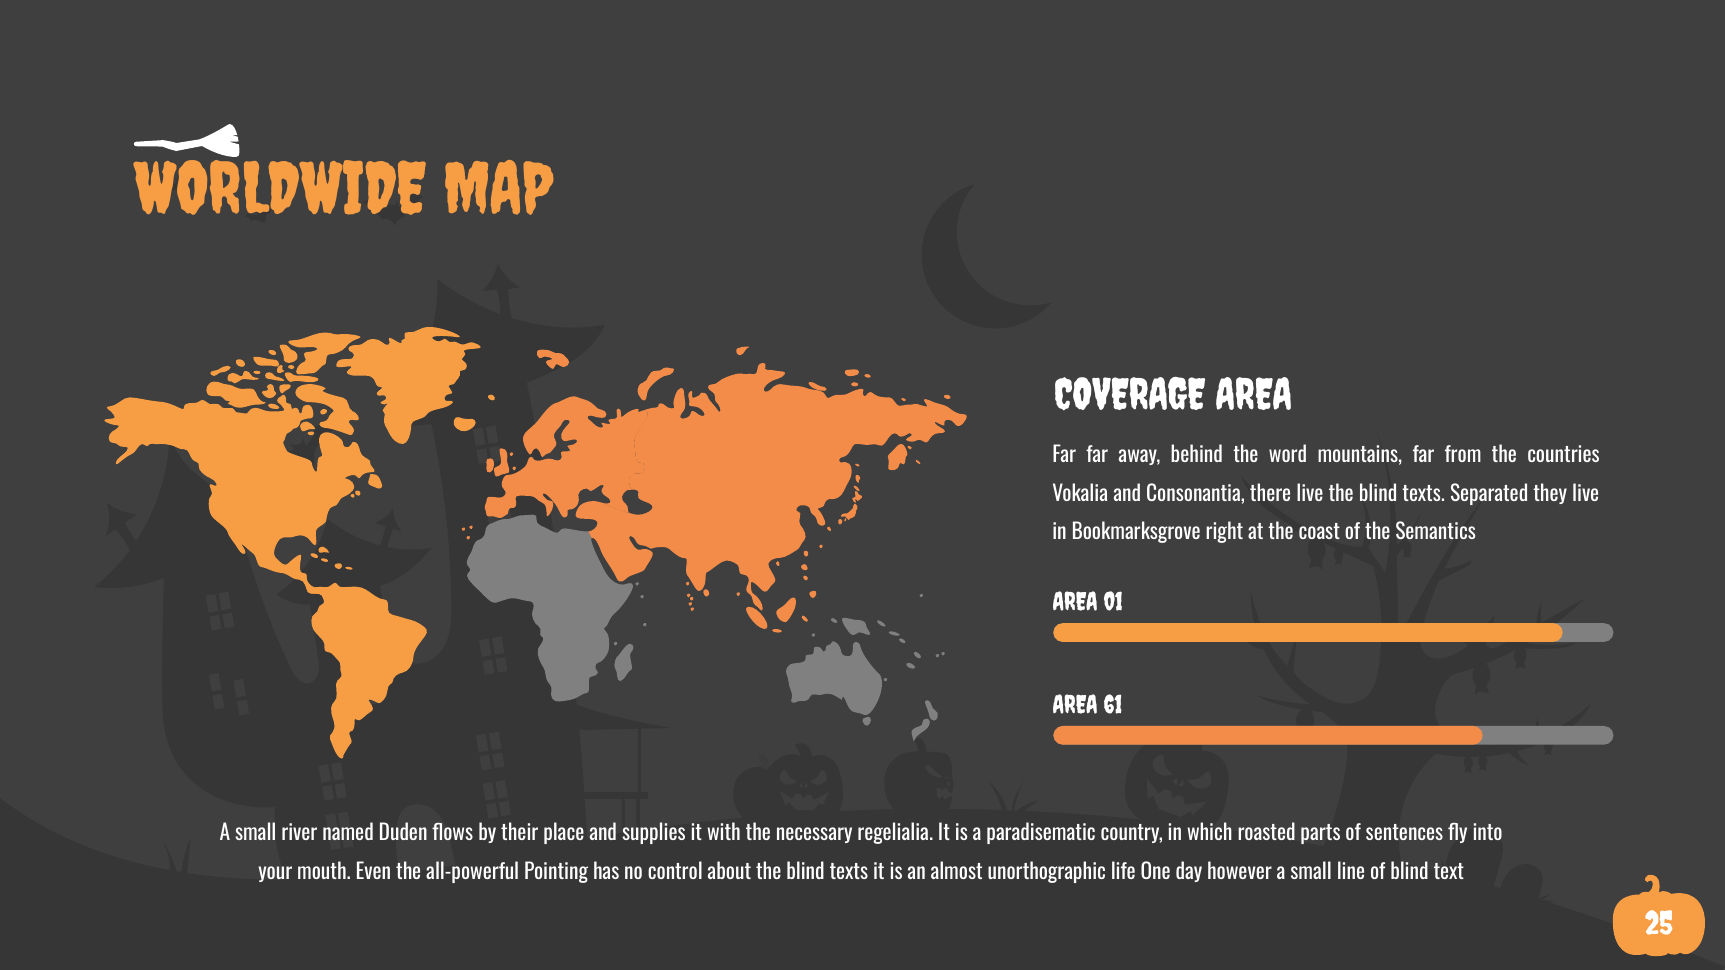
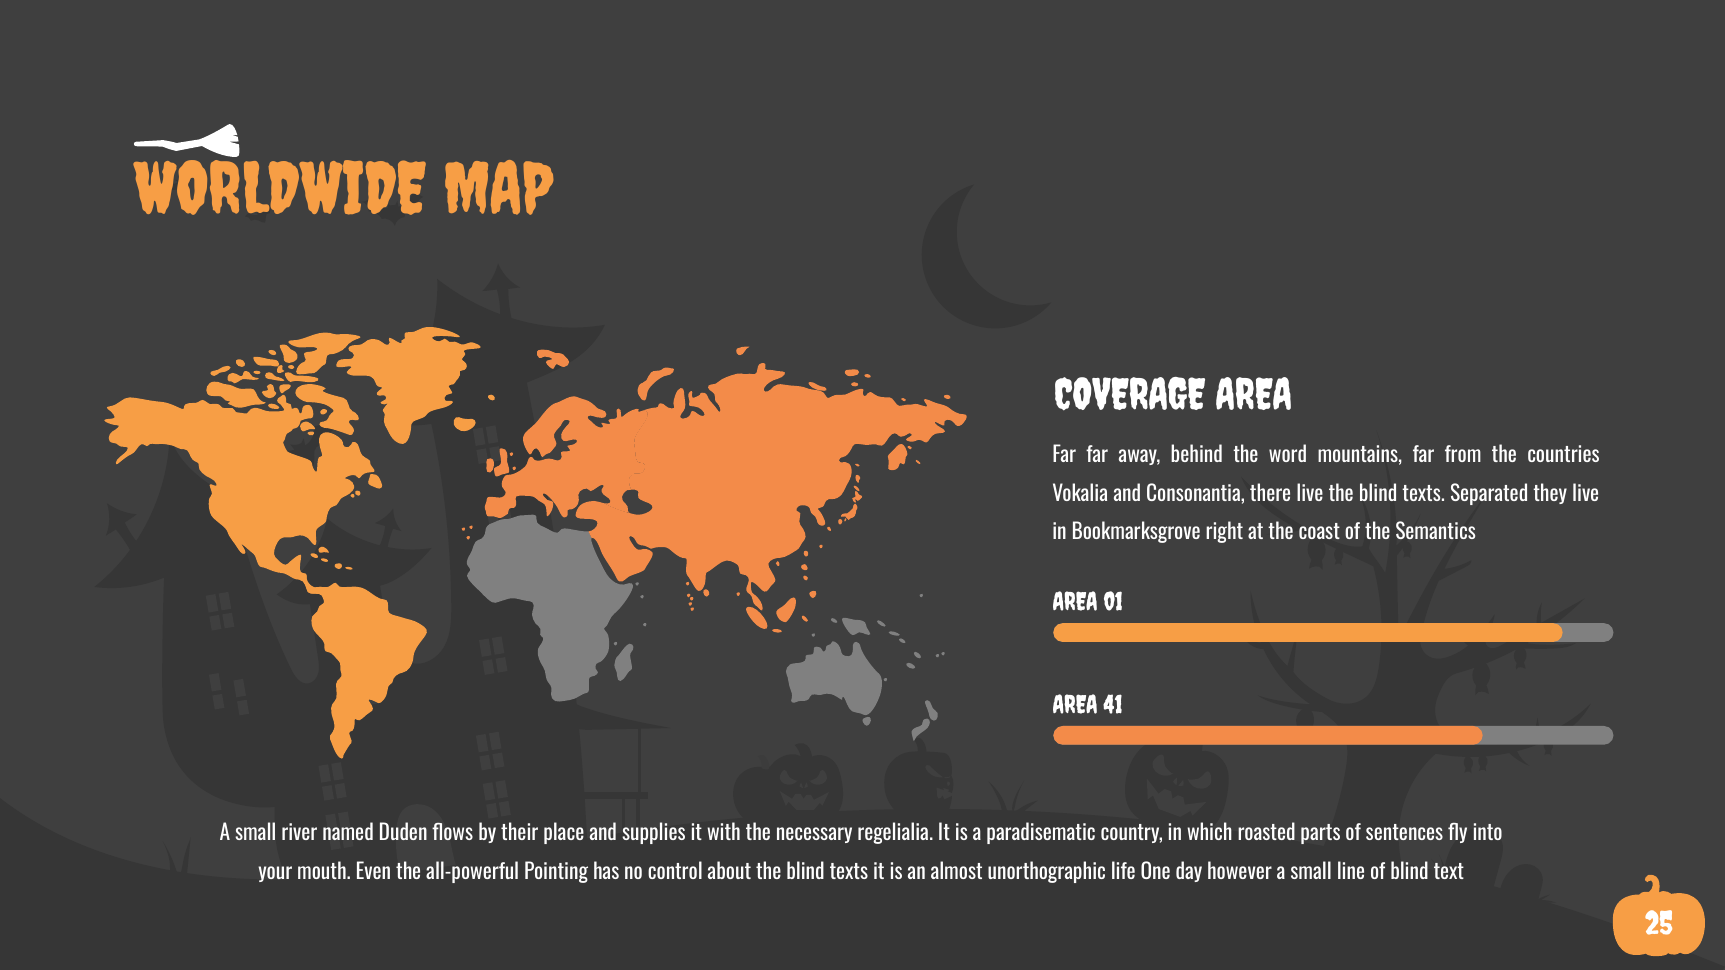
61: 61 -> 41 (1113, 705)
